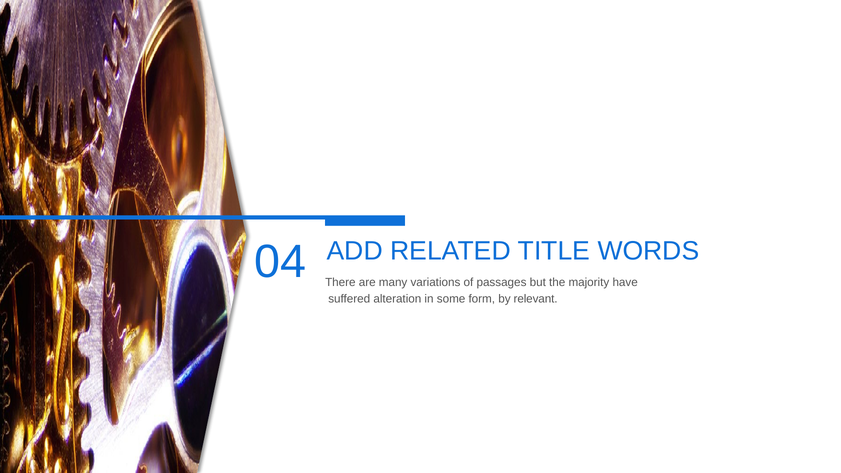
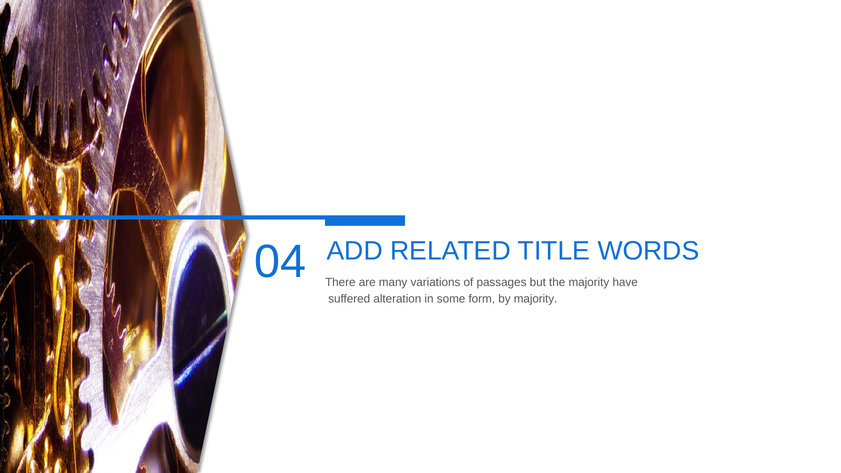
by relevant: relevant -> majority (536, 299)
